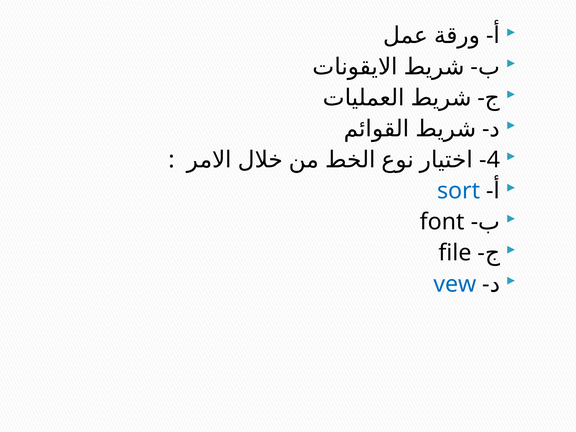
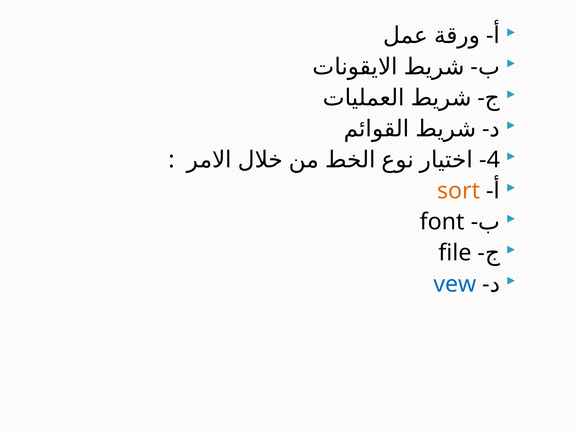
sort colour: blue -> orange (459, 191)
